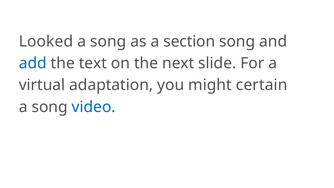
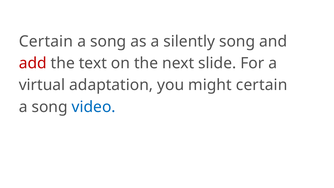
Looked: Looked -> Certain (46, 41)
section: section -> silently (189, 41)
add colour: blue -> red (33, 63)
